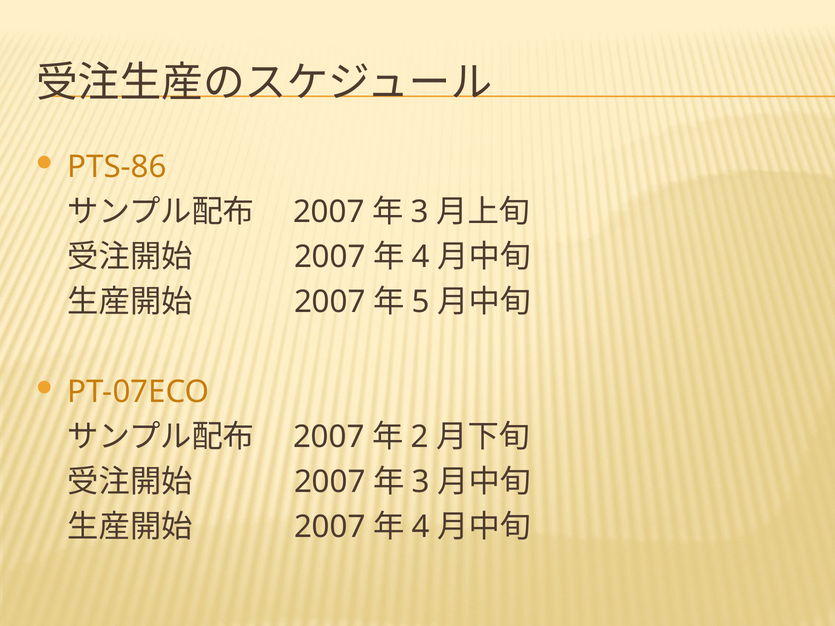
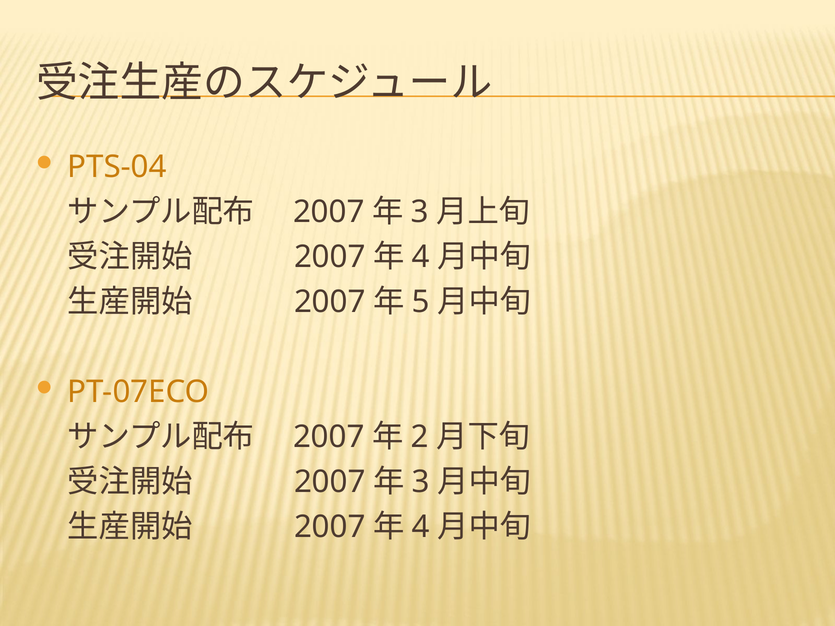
PTS-86: PTS-86 -> PTS-04 (117, 167)
